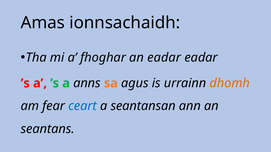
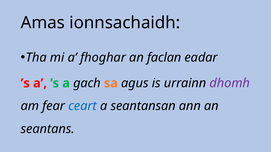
an eadar: eadar -> faclan (164, 58)
anns: anns -> gach (87, 83)
dhomh colour: orange -> purple (230, 83)
